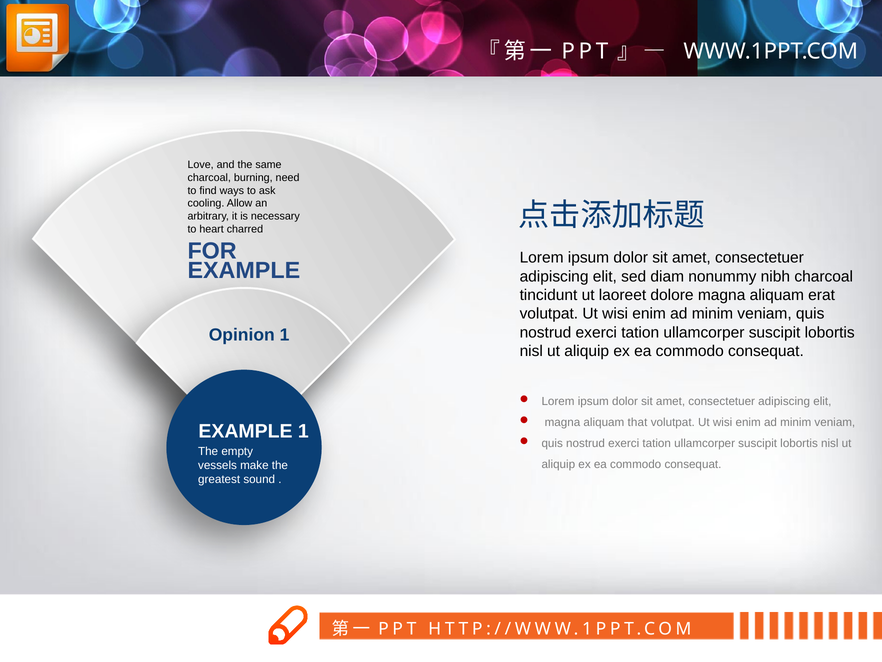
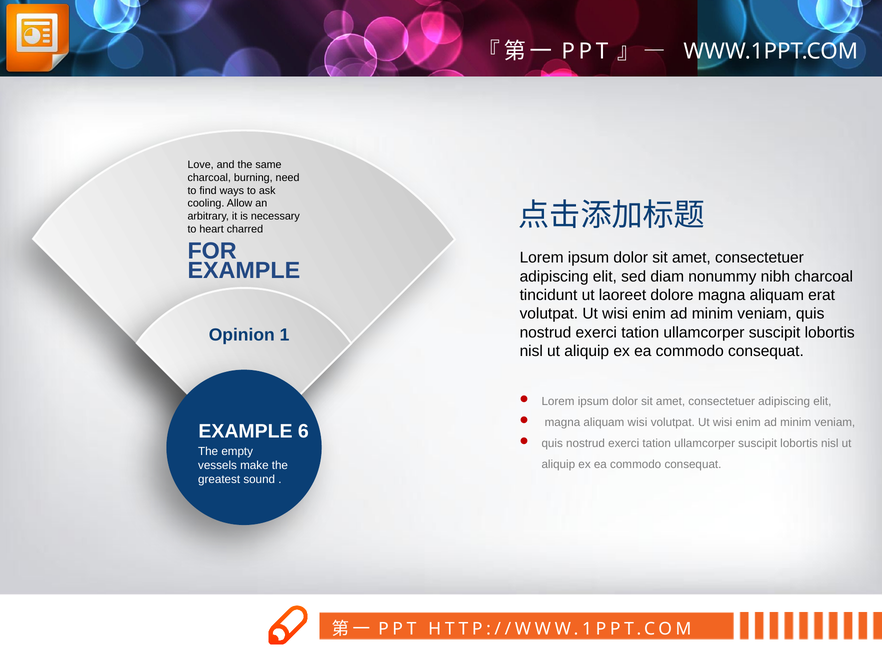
that: that -> wisi (638, 422)
EXAMPLE 1: 1 -> 6 (303, 431)
